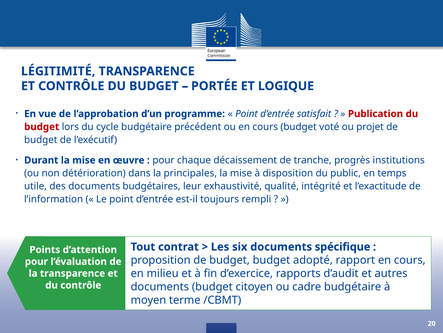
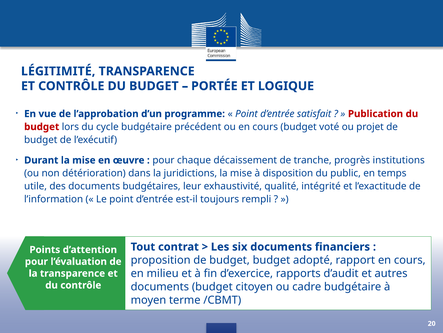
principales: principales -> juridictions (190, 173)
spécifique: spécifique -> financiers (342, 246)
